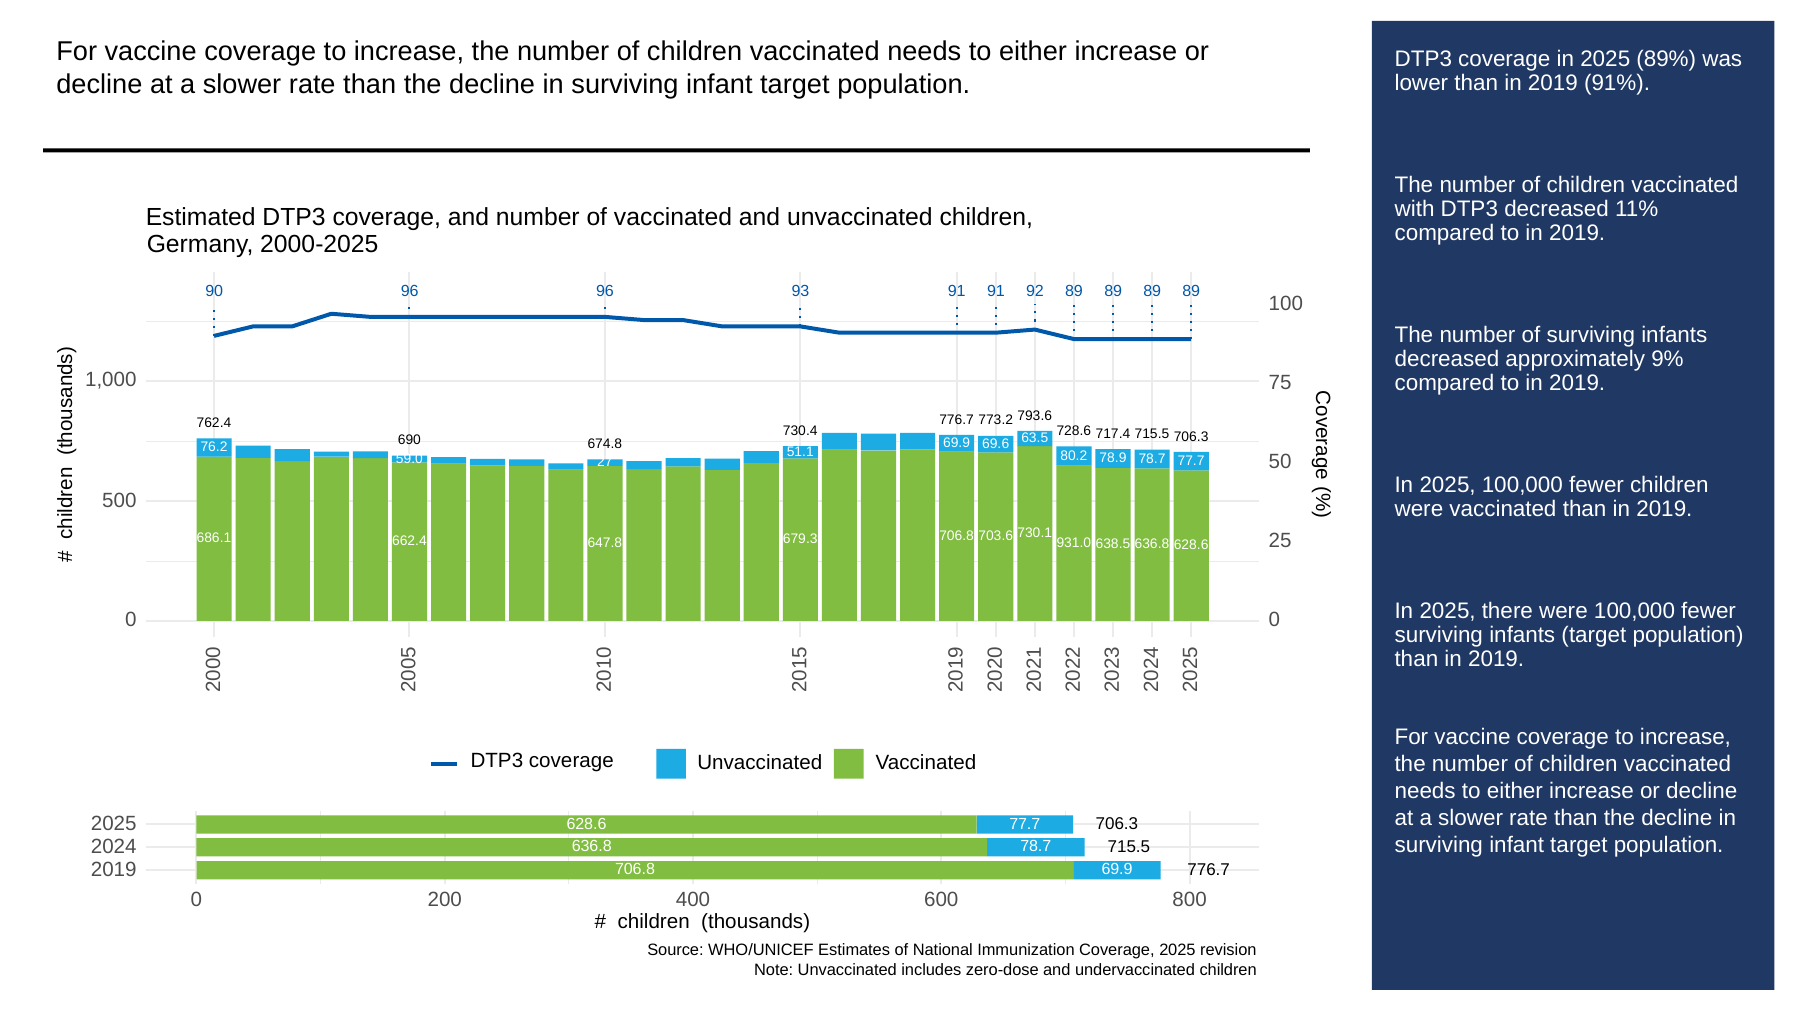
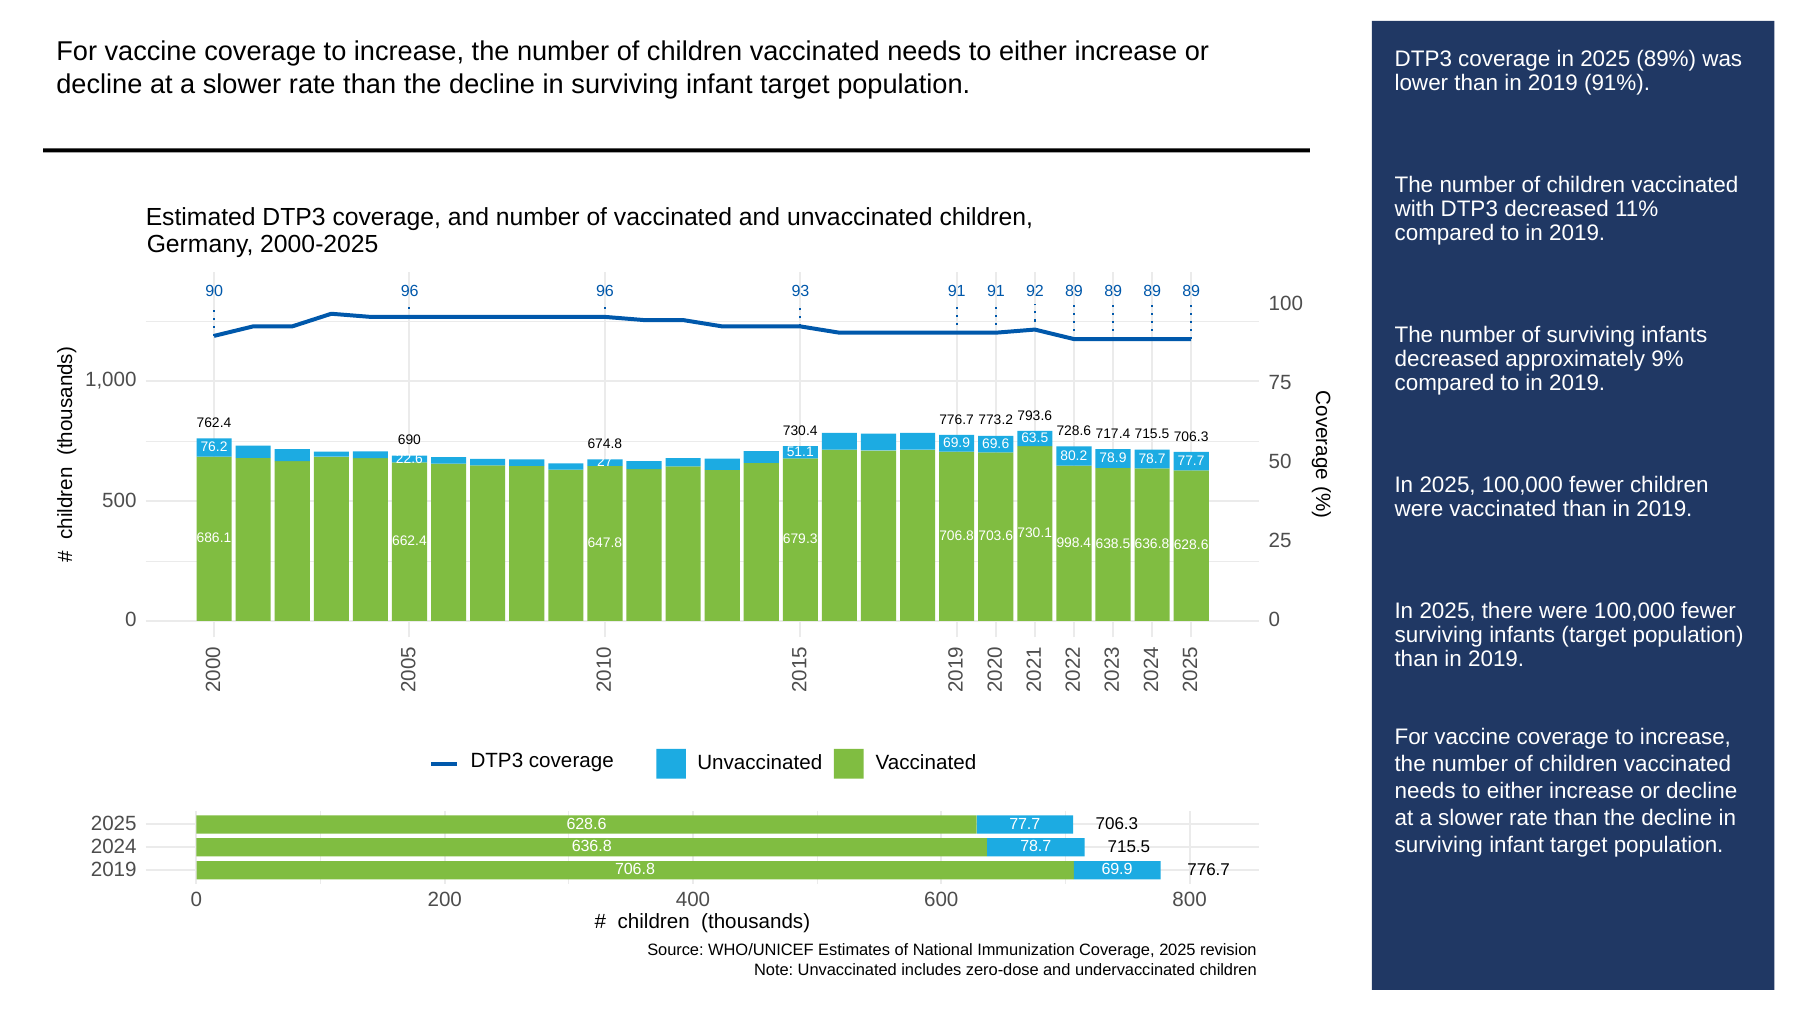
59.0: 59.0 -> 22.6 (409, 458)
931.0: 931.0 -> 998.4 (1074, 543)
